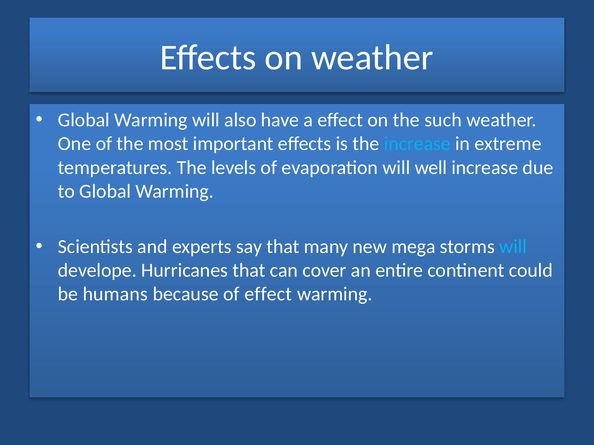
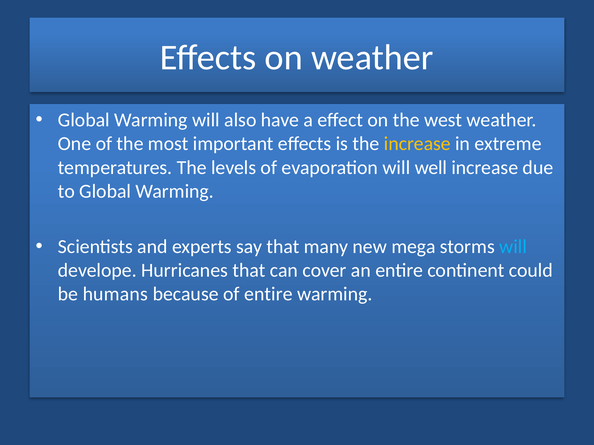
such: such -> west (443, 120)
increase colour: light blue -> yellow (417, 144)
of effect: effect -> entire (268, 294)
